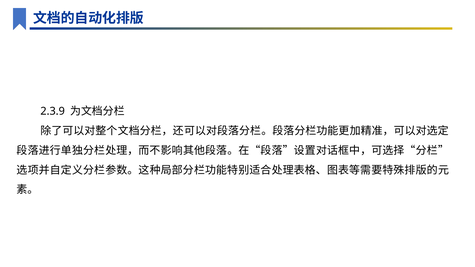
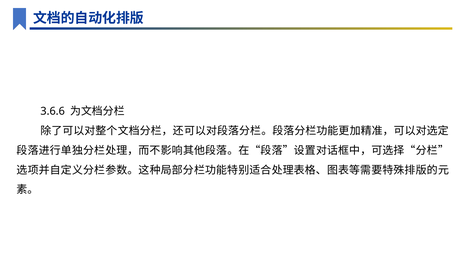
2.3.9: 2.3.9 -> 3.6.6 (53, 111)
